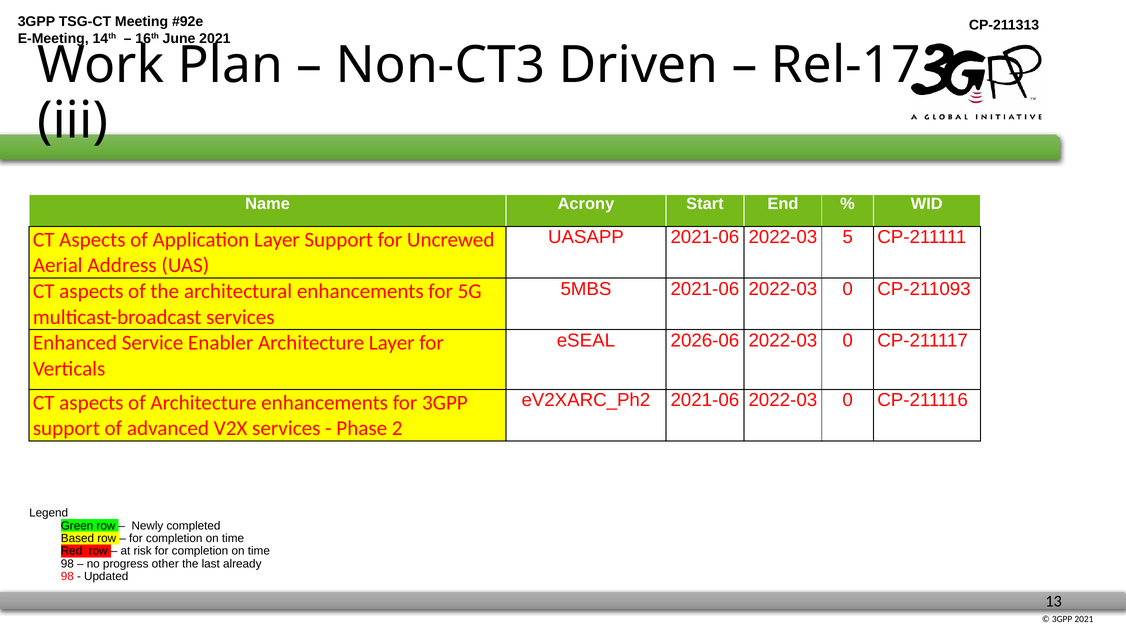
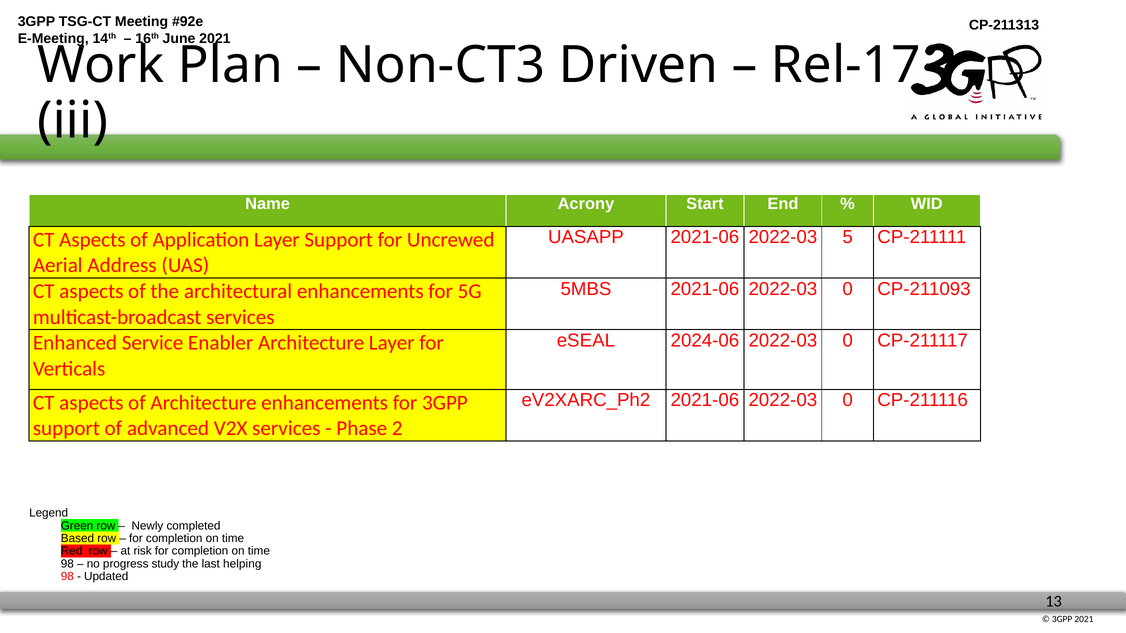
2026-06: 2026-06 -> 2024-06 (705, 341)
other: other -> study (165, 564)
already: already -> helping (242, 564)
